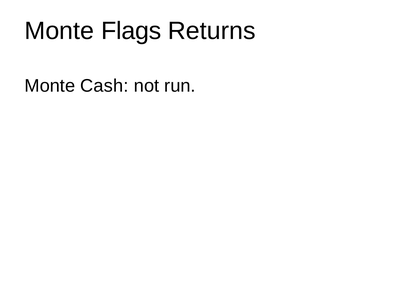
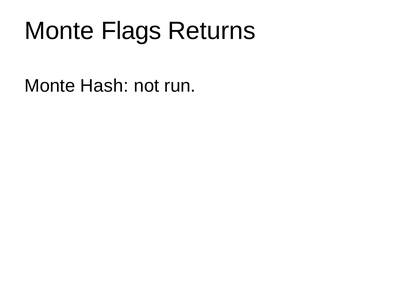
Cash: Cash -> Hash (104, 86)
